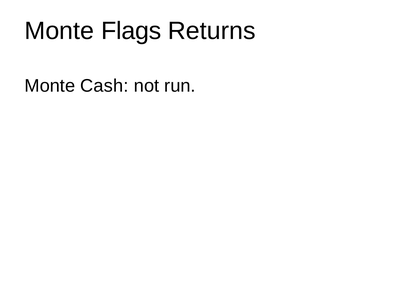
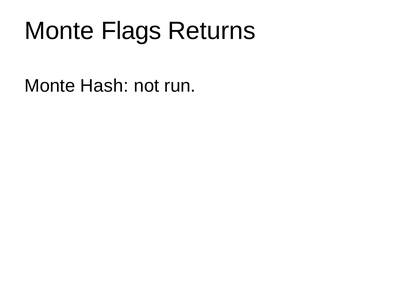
Cash: Cash -> Hash (104, 86)
